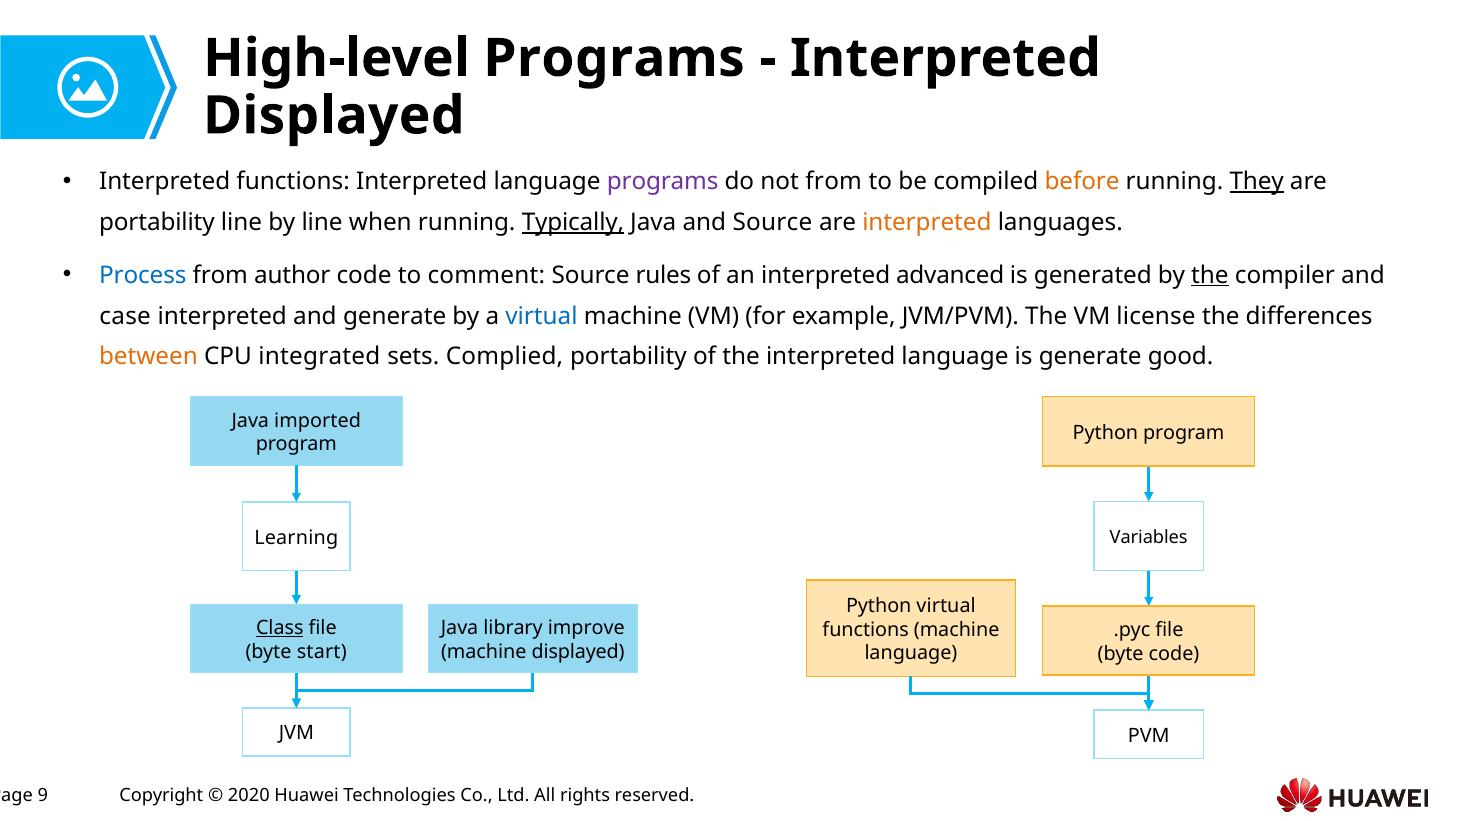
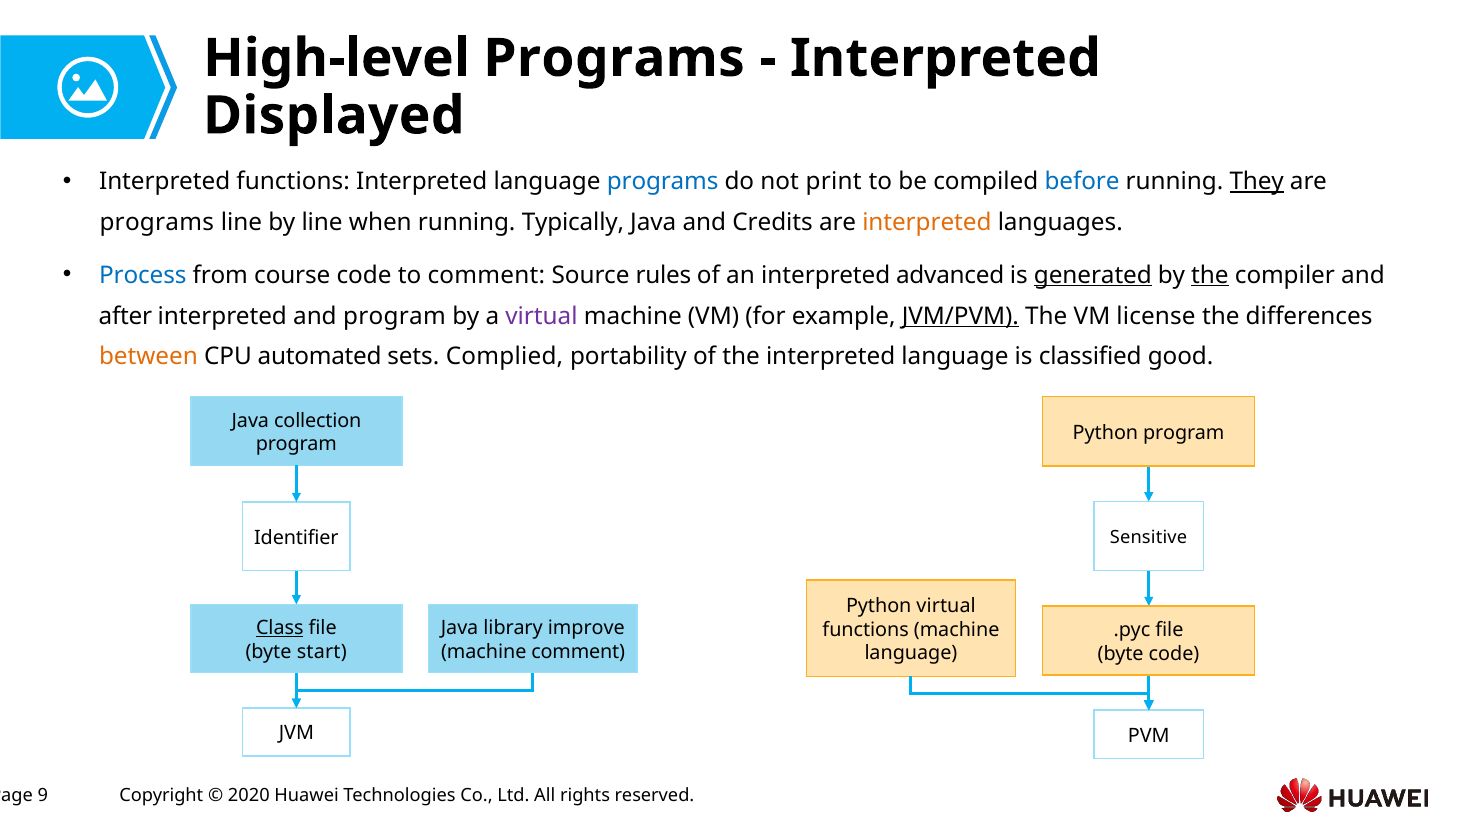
programs colour: purple -> blue (663, 182)
not from: from -> print (834, 182)
before colour: orange -> blue (1082, 182)
portability: portability -> programs (157, 222)
Typically underline: present -> none (573, 222)
and Source: Source -> Credits (773, 222)
author: author -> course (292, 275)
generated underline: none -> present (1093, 275)
case: case -> after (125, 316)
and generate: generate -> program (394, 316)
virtual colour: blue -> purple (542, 316)
JVM/PVM underline: none -> present (960, 316)
integrated: integrated -> automated (320, 357)
is generate: generate -> classified (1090, 357)
imported: imported -> collection (318, 421)
Learning: Learning -> Identifier (296, 538)
Variables: Variables -> Sensitive (1149, 537)
machine displayed: displayed -> comment (578, 652)
